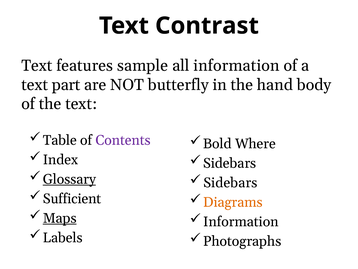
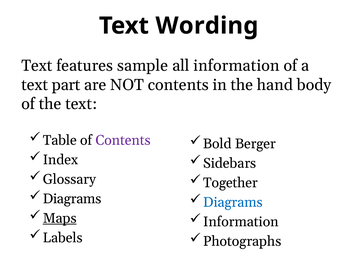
Contrast: Contrast -> Wording (207, 26)
NOT butterfly: butterfly -> contents (178, 85)
Where: Where -> Berger (255, 144)
Glossary underline: present -> none (69, 179)
Sidebars: Sidebars -> Together (230, 183)
Sufficient: Sufficient -> Diagrams (72, 198)
Diagrams colour: orange -> blue (233, 202)
